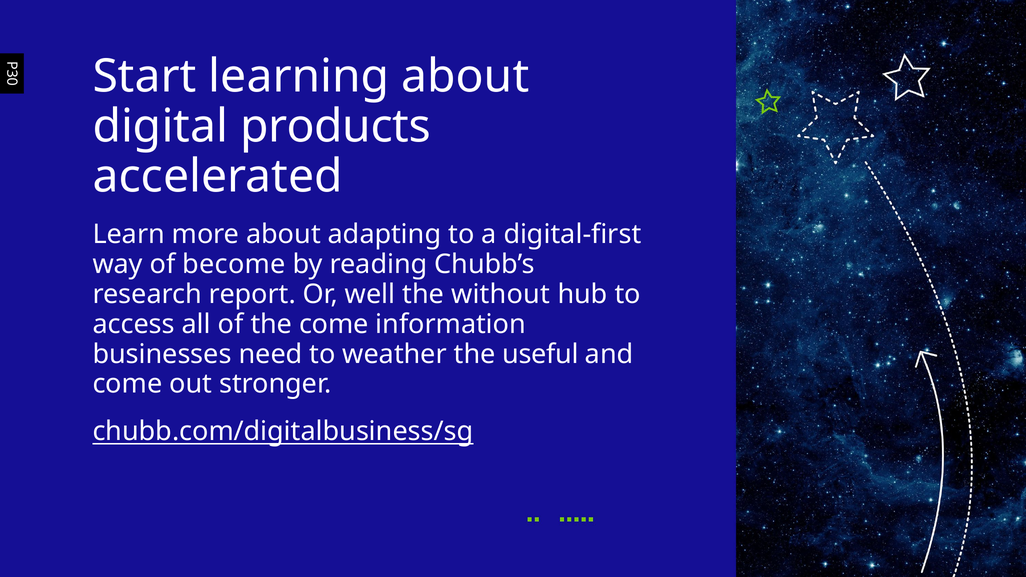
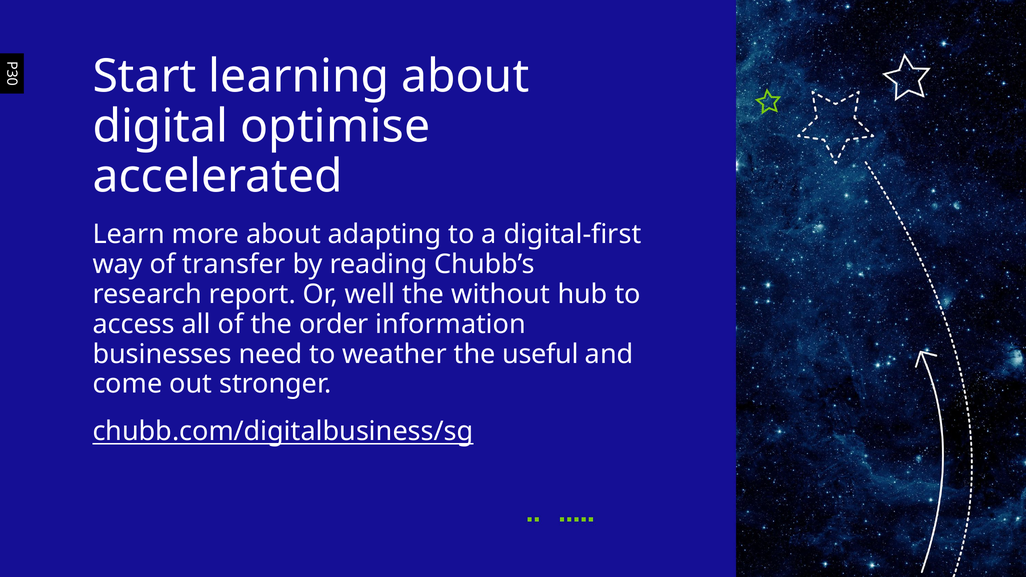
products: products -> optimise (335, 126)
become: become -> transfer (234, 264)
the come: come -> order (334, 324)
